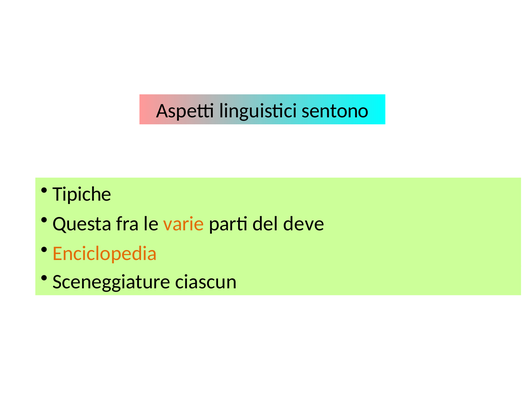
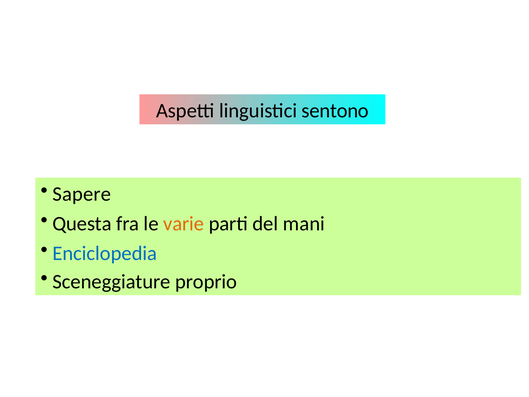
Tipiche: Tipiche -> Sapere (82, 194)
deve: deve -> mani (304, 224)
Enciclopedia colour: orange -> blue (105, 253)
ciascun: ciascun -> proprio (206, 281)
